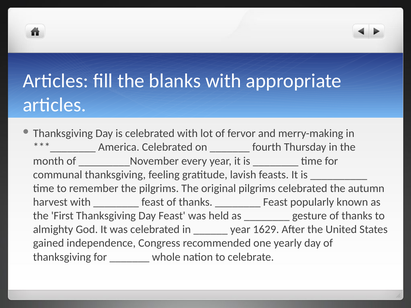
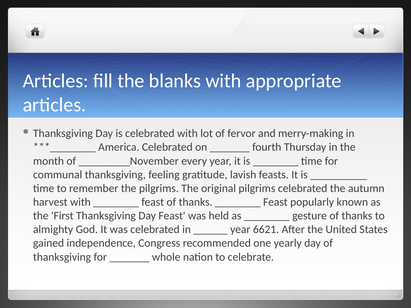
1629: 1629 -> 6621 (266, 230)
